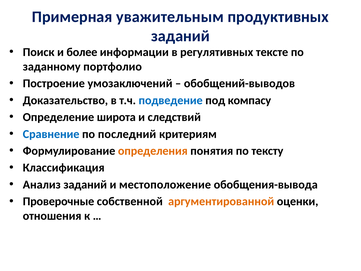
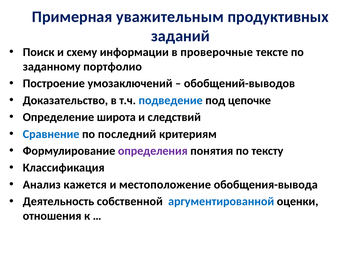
более: более -> схему (82, 52)
регулятивных: регулятивных -> проверочные (217, 52)
компасу: компасу -> цепочке (249, 100)
определения colour: orange -> purple (153, 151)
Анализ заданий: заданий -> кажется (85, 184)
Проверочные: Проверочные -> Деятельность (58, 201)
аргументированной colour: orange -> blue (221, 201)
